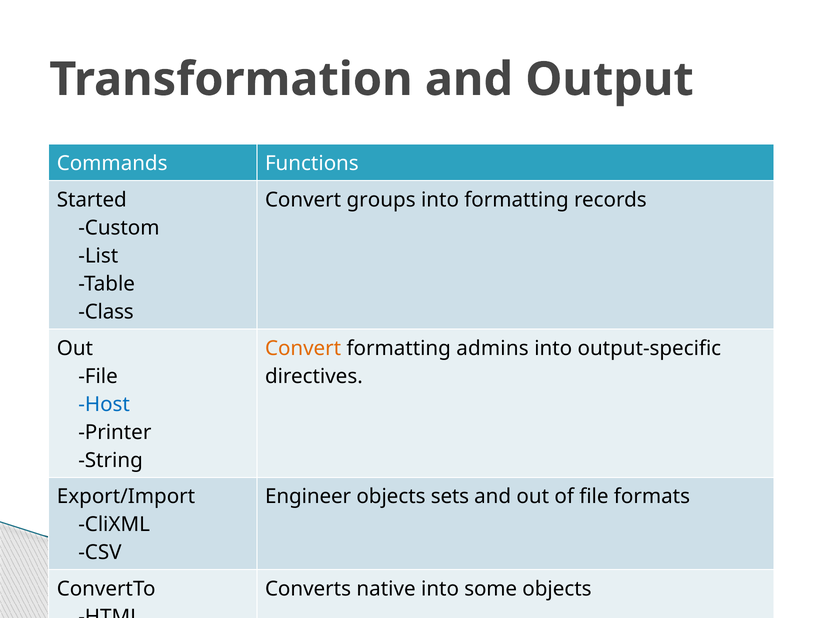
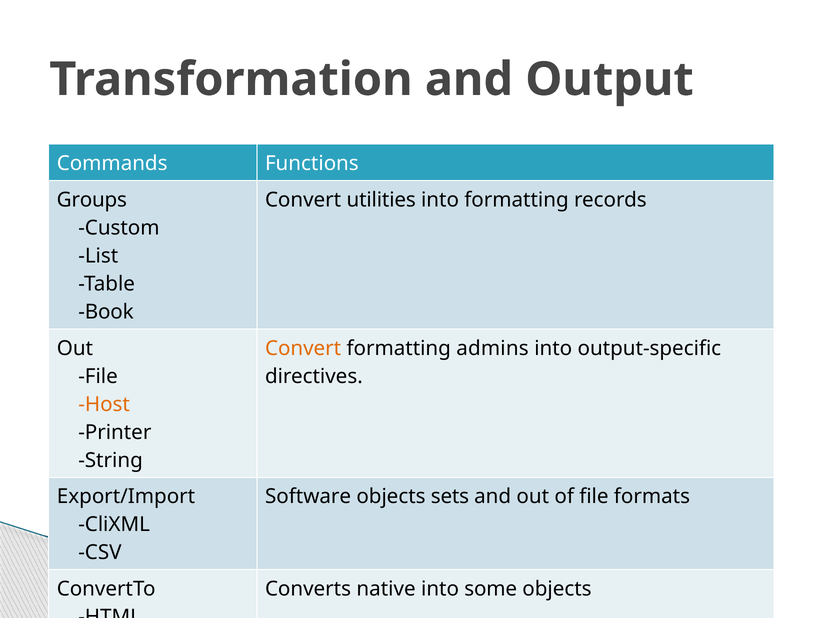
Started: Started -> Groups (92, 200)
groups: groups -> utilities (381, 200)
Class: Class -> Book (106, 312)
Host colour: blue -> orange (104, 404)
Engineer: Engineer -> Software (308, 497)
